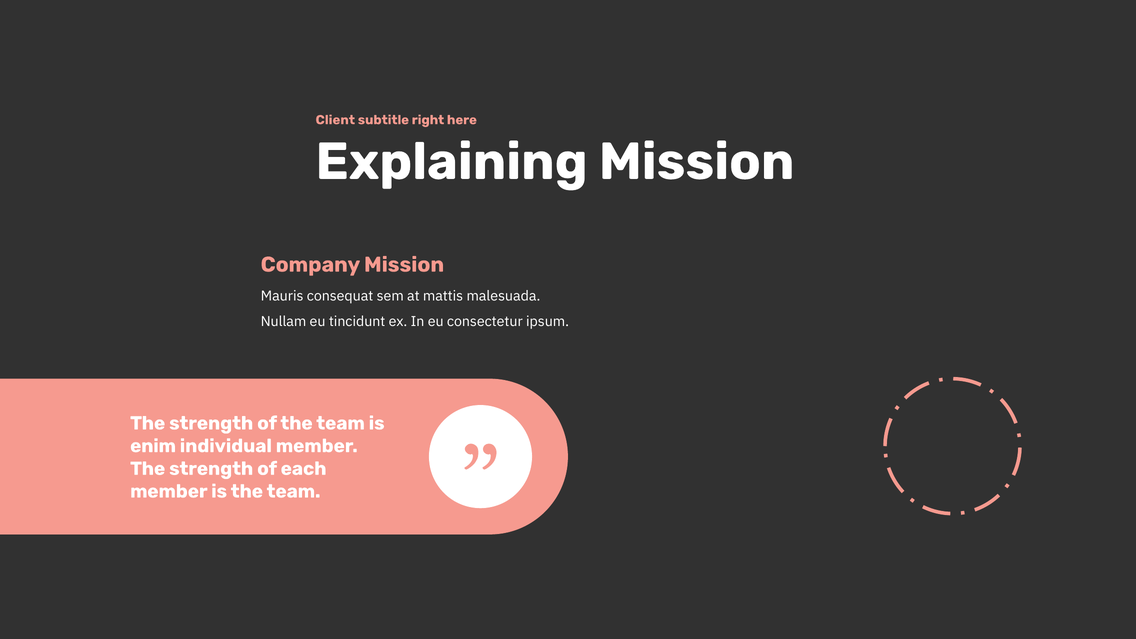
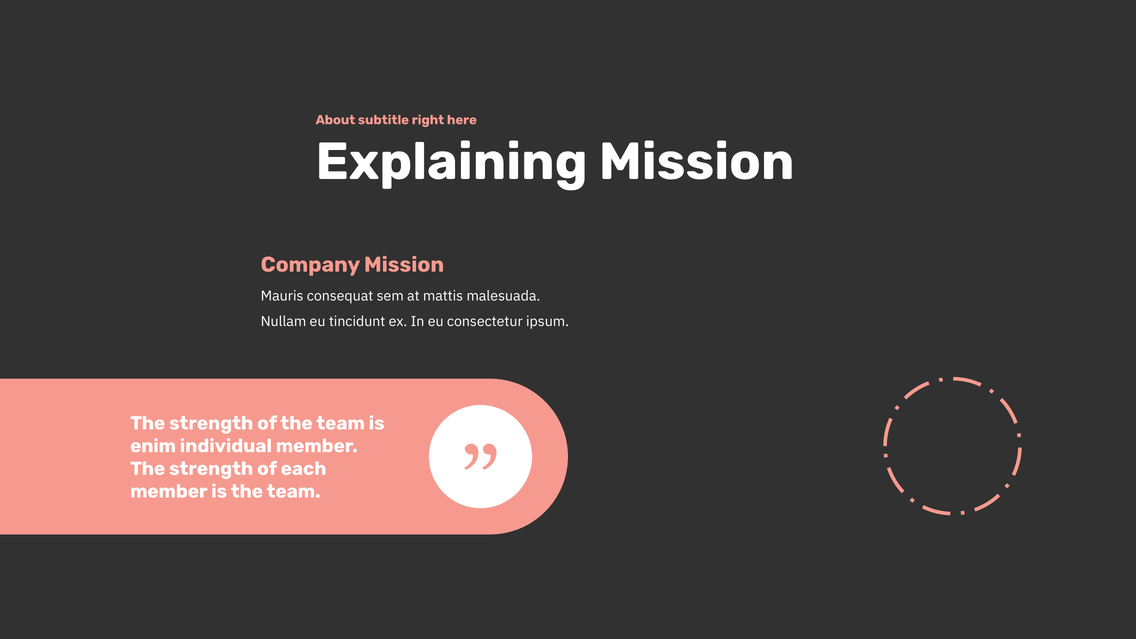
Client: Client -> About (335, 120)
